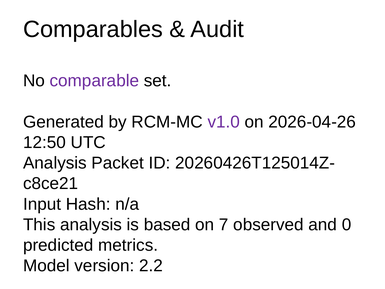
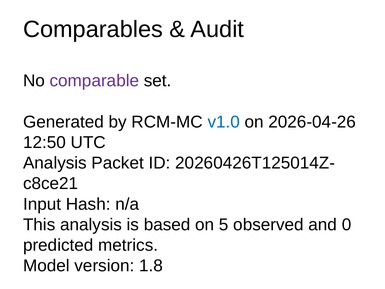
v1.0 colour: purple -> blue (224, 122)
7: 7 -> 5 (224, 225)
2.2: 2.2 -> 1.8 (151, 266)
